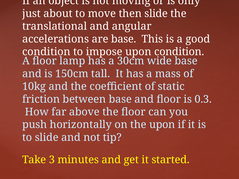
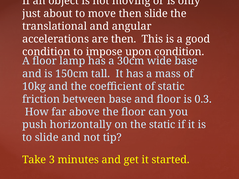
are base: base -> then (124, 39)
the upon: upon -> static (162, 125)
